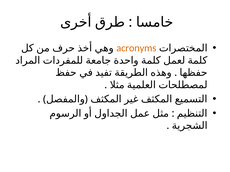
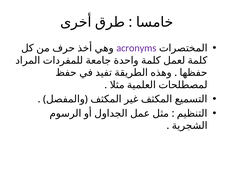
acronyms colour: orange -> purple (136, 48)
